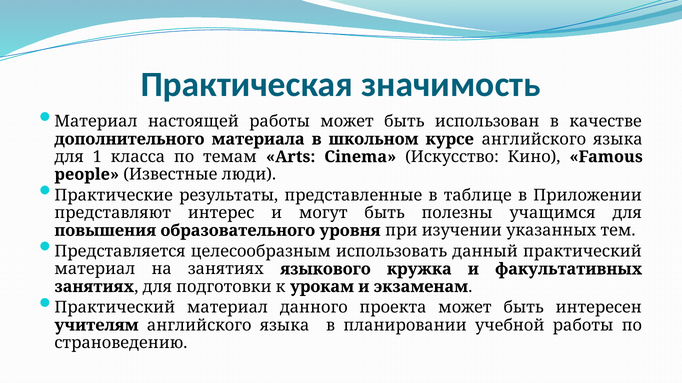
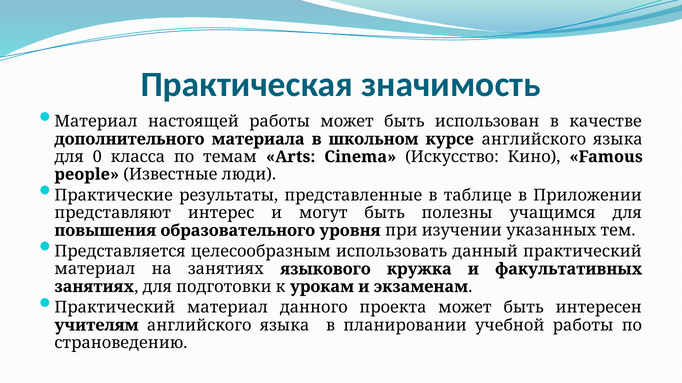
1: 1 -> 0 (97, 157)
